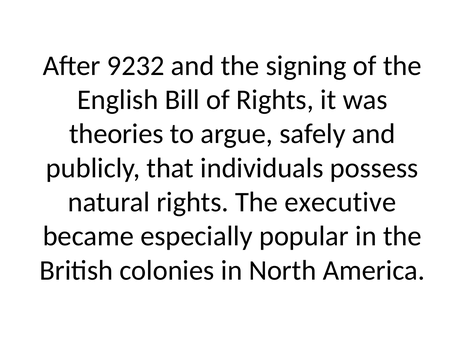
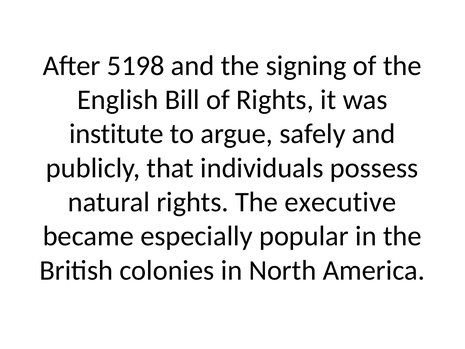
9232: 9232 -> 5198 (136, 66)
theories: theories -> institute (116, 134)
